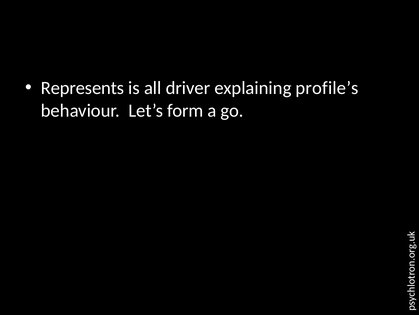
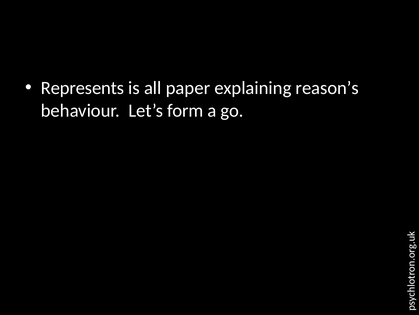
driver: driver -> paper (188, 88)
profile’s: profile’s -> reason’s (327, 88)
